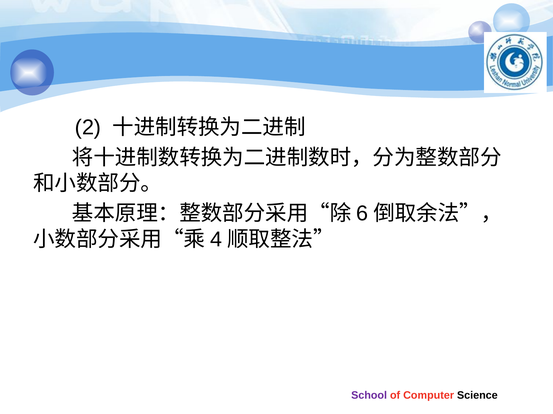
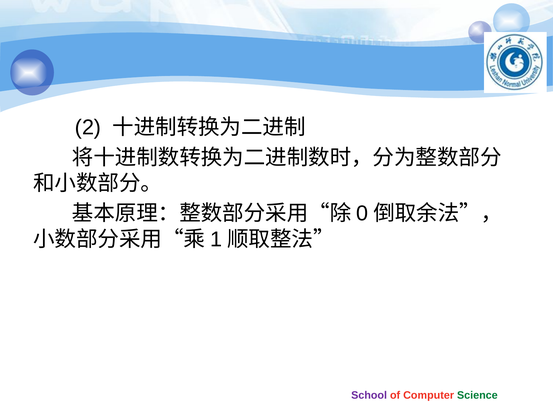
6: 6 -> 0 (362, 214)
4: 4 -> 1 (216, 240)
Science colour: black -> green (477, 396)
